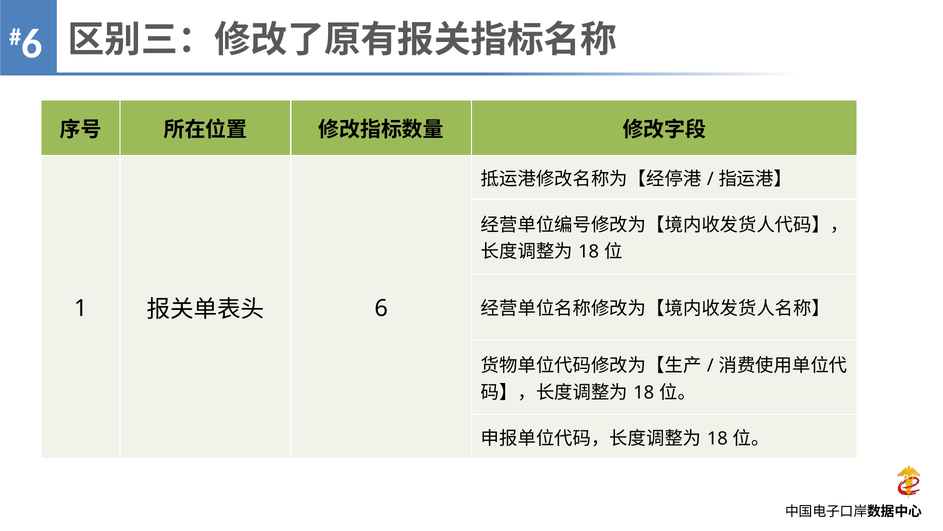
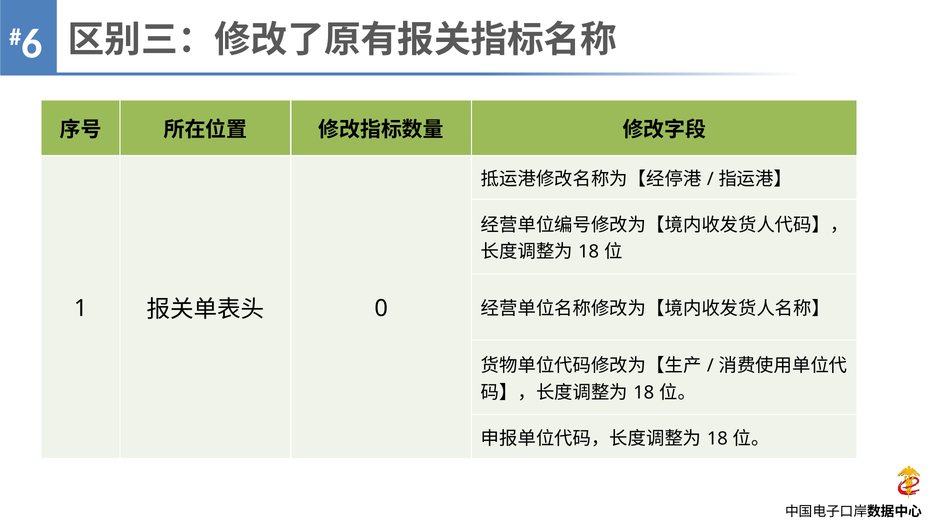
6: 6 -> 0 (381, 308)
